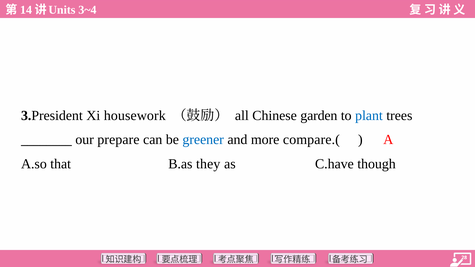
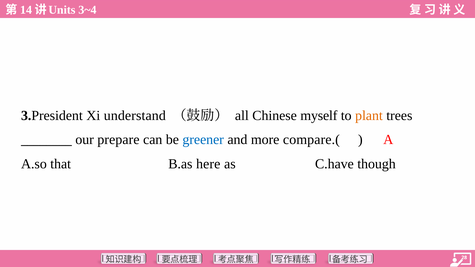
housework: housework -> understand (135, 116)
garden: garden -> myself (319, 116)
plant colour: blue -> orange (369, 116)
they: they -> here (208, 164)
